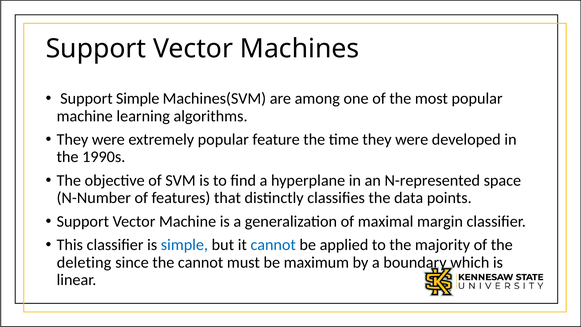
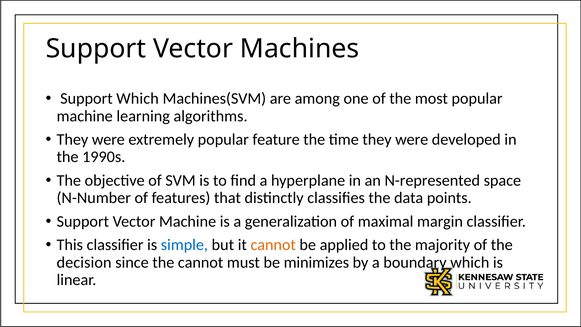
Support Simple: Simple -> Which (138, 99)
cannot colour: blue -> orange (273, 245)
deleting: deleting -> decision (84, 262)
maximum: maximum -> minimizes (316, 262)
